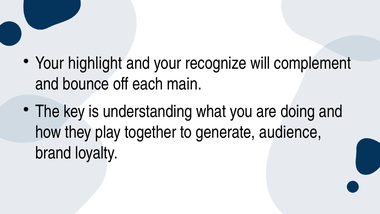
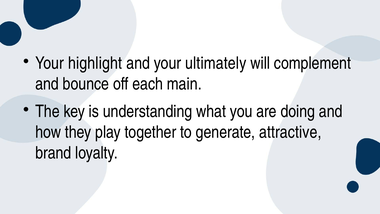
recognize: recognize -> ultimately (216, 63)
audience: audience -> attractive (290, 132)
